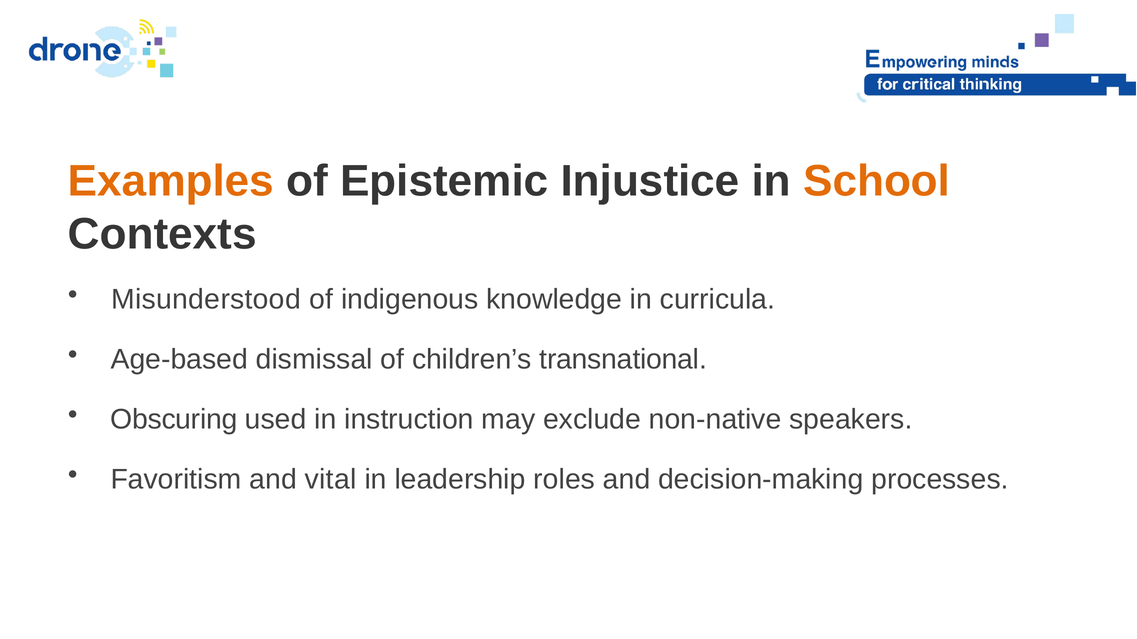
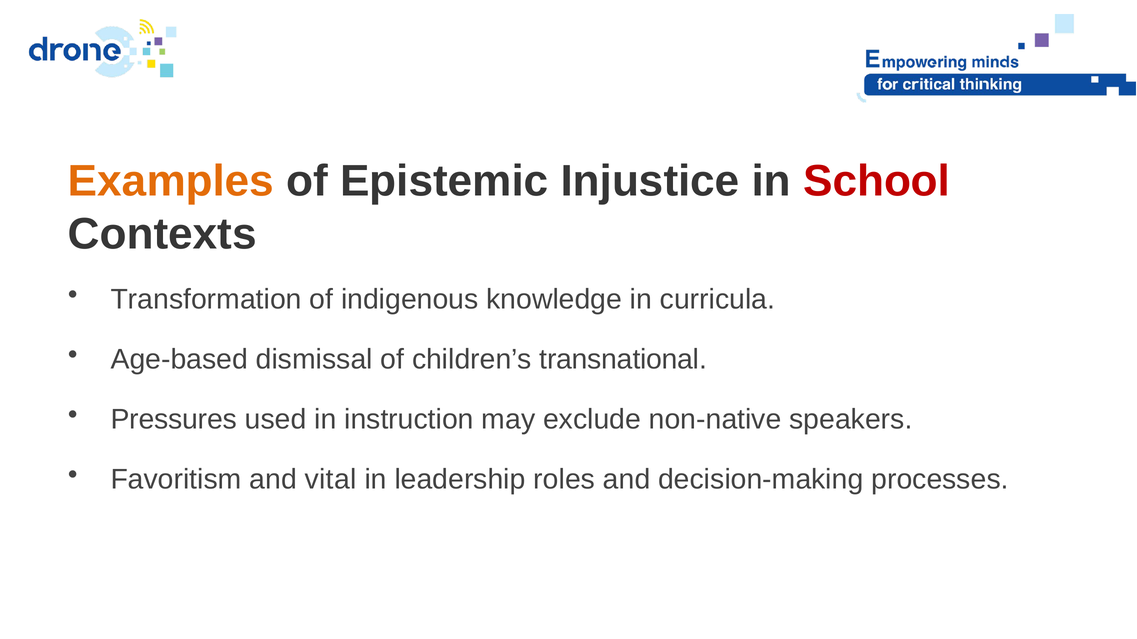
School colour: orange -> red (877, 181)
Misunderstood: Misunderstood -> Transformation (206, 300)
Obscuring: Obscuring -> Pressures (174, 420)
